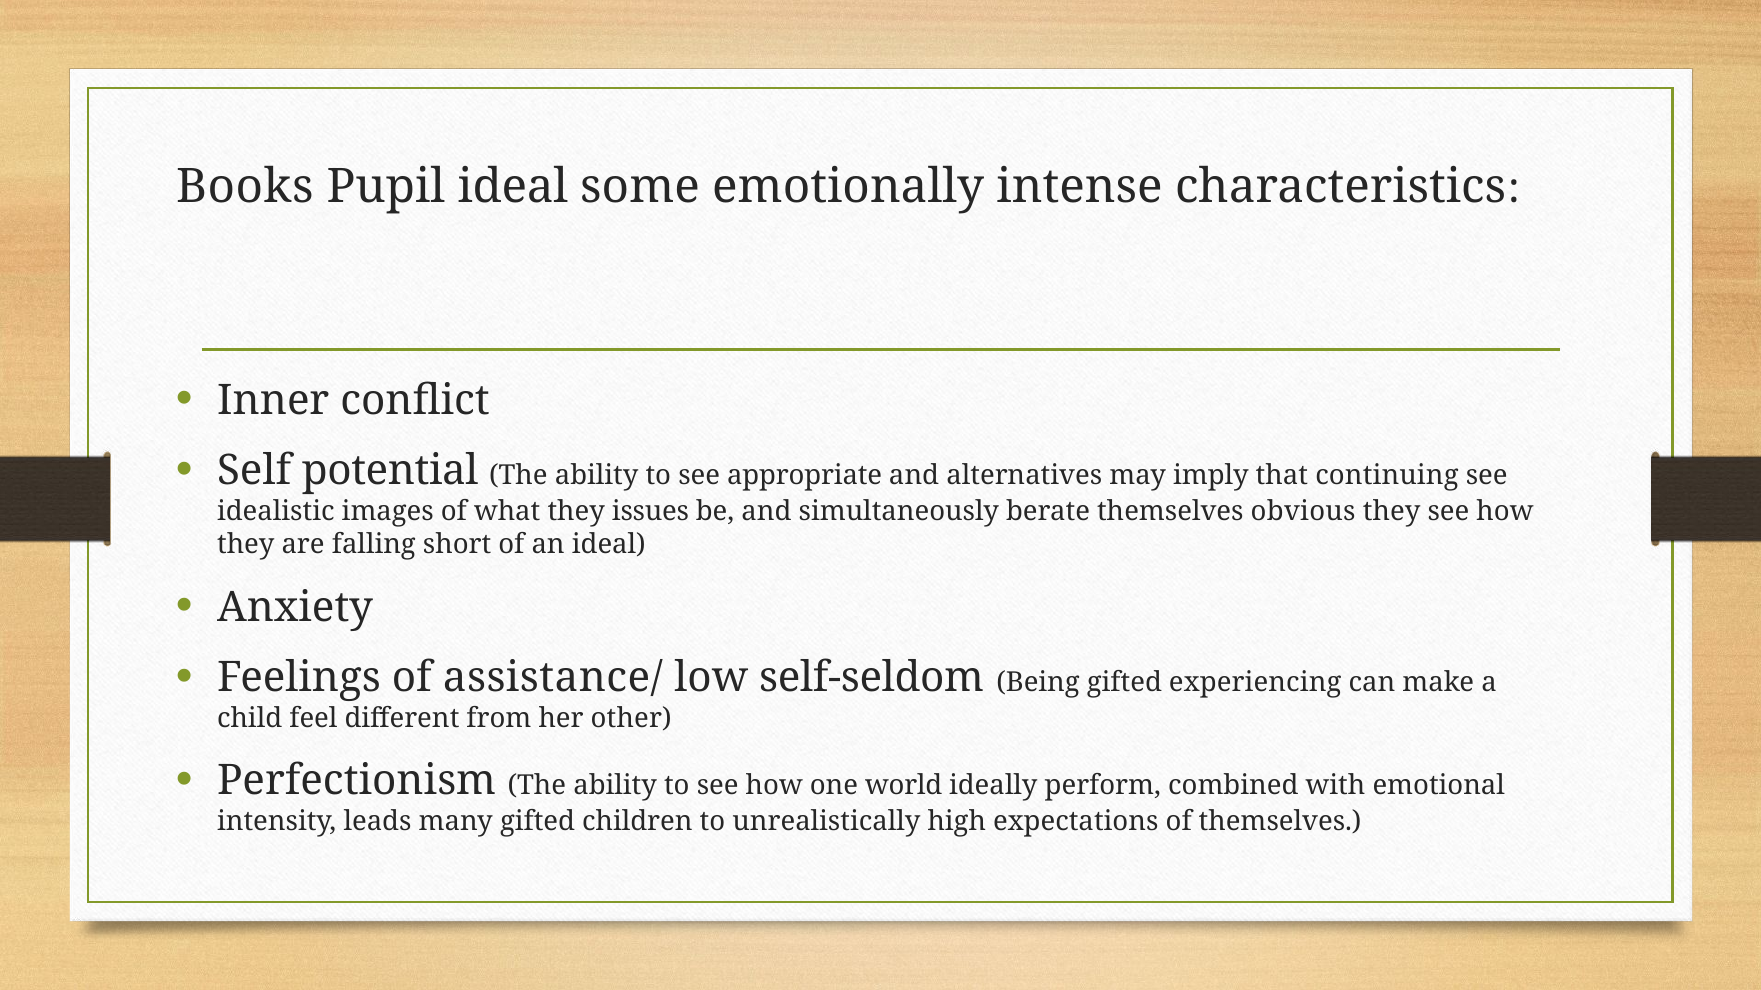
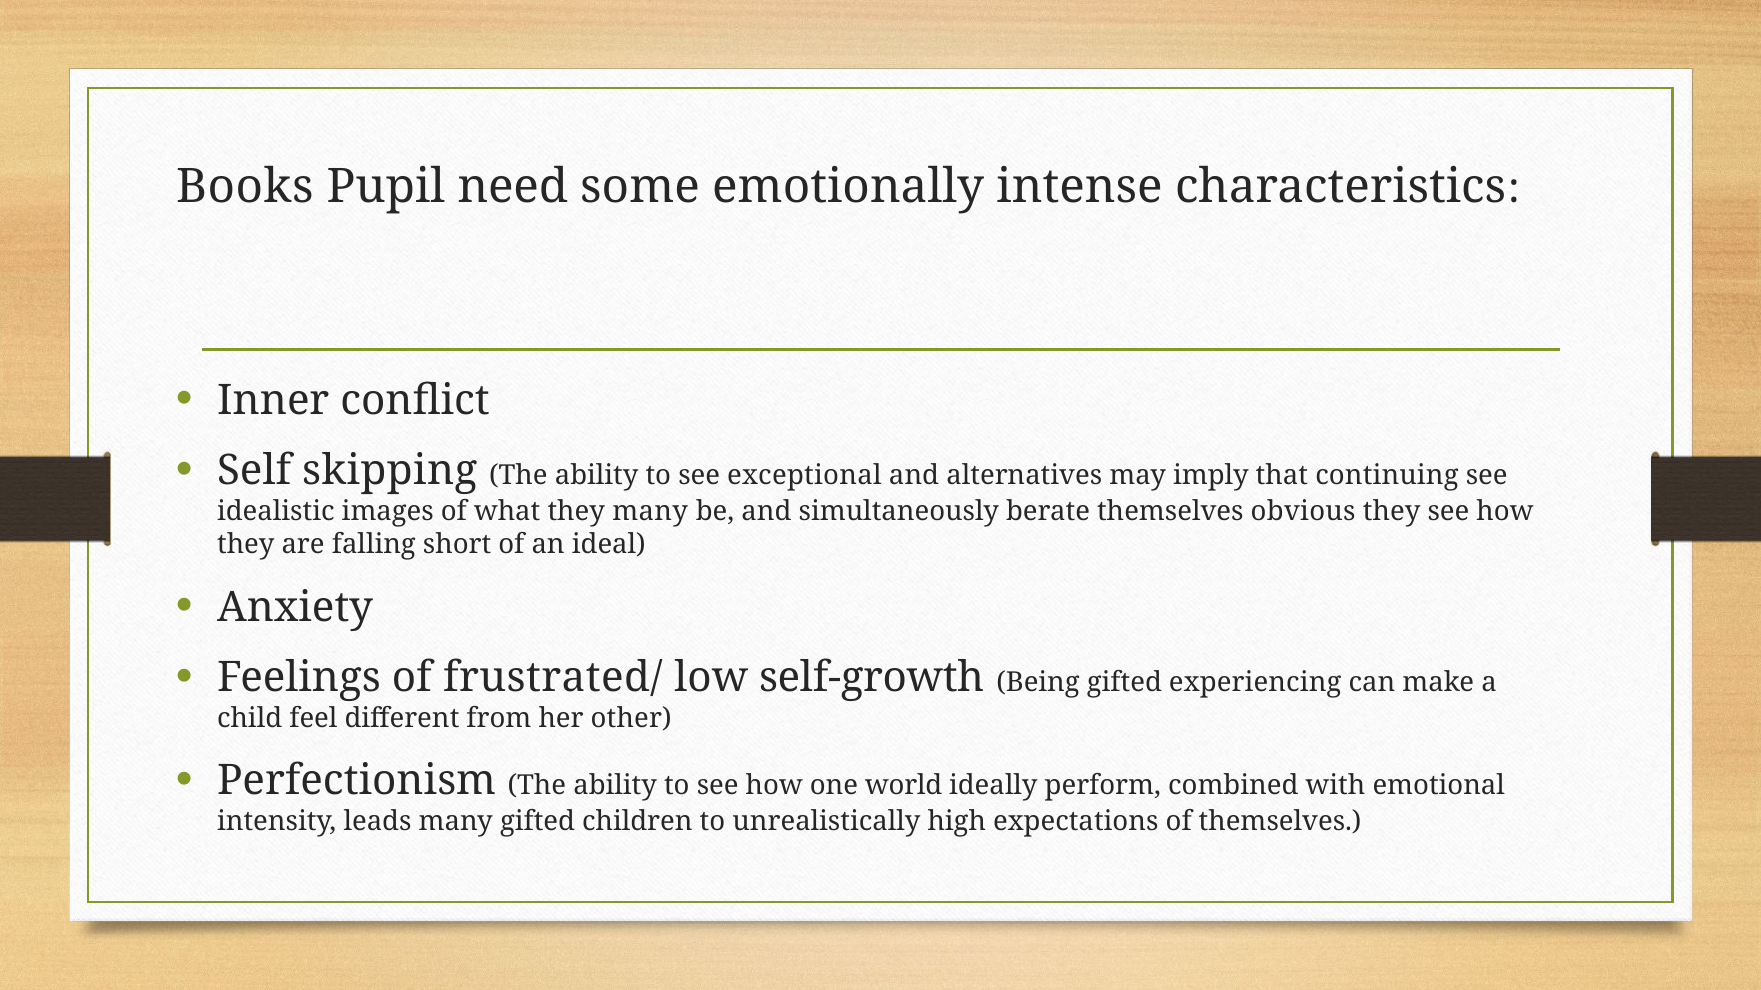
Pupil ideal: ideal -> need (513, 187)
potential: potential -> skipping (390, 471)
appropriate: appropriate -> exceptional (804, 476)
they issues: issues -> many (650, 512)
assistance/: assistance/ -> frustrated/ (553, 678)
self-seldom: self-seldom -> self-growth (872, 678)
